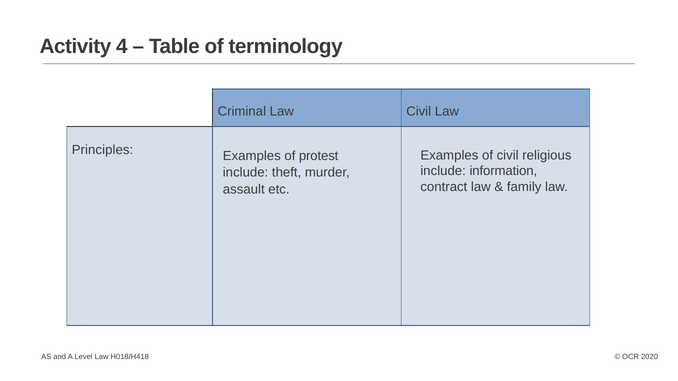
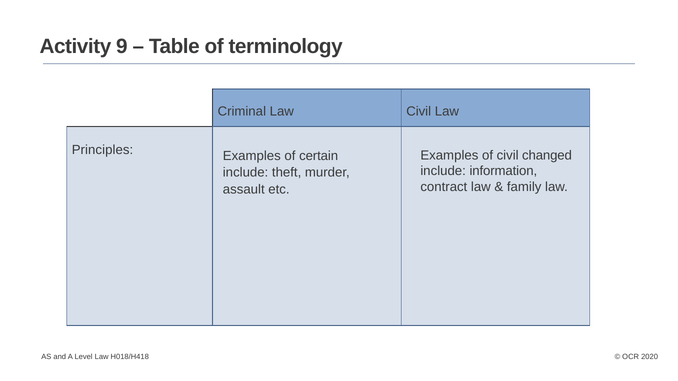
4: 4 -> 9 (122, 46)
protest: protest -> certain (319, 156)
religious: religious -> changed (547, 155)
